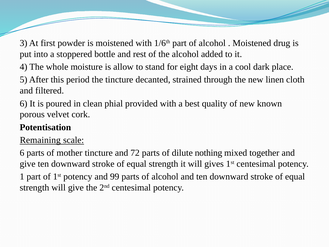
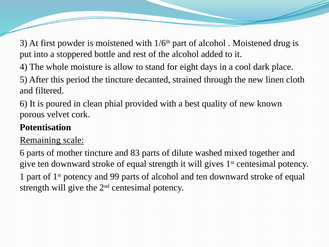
72: 72 -> 83 (135, 153)
nothing: nothing -> washed (209, 153)
